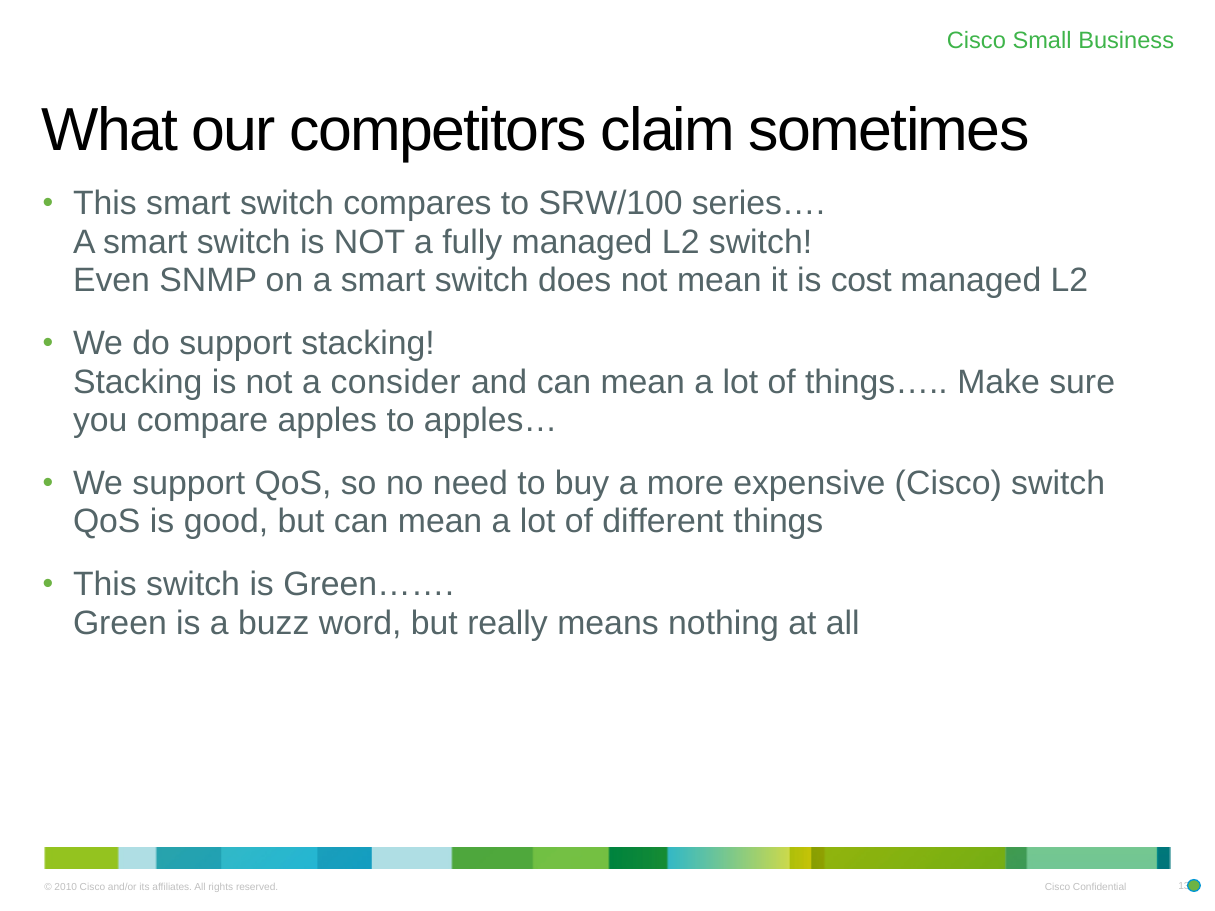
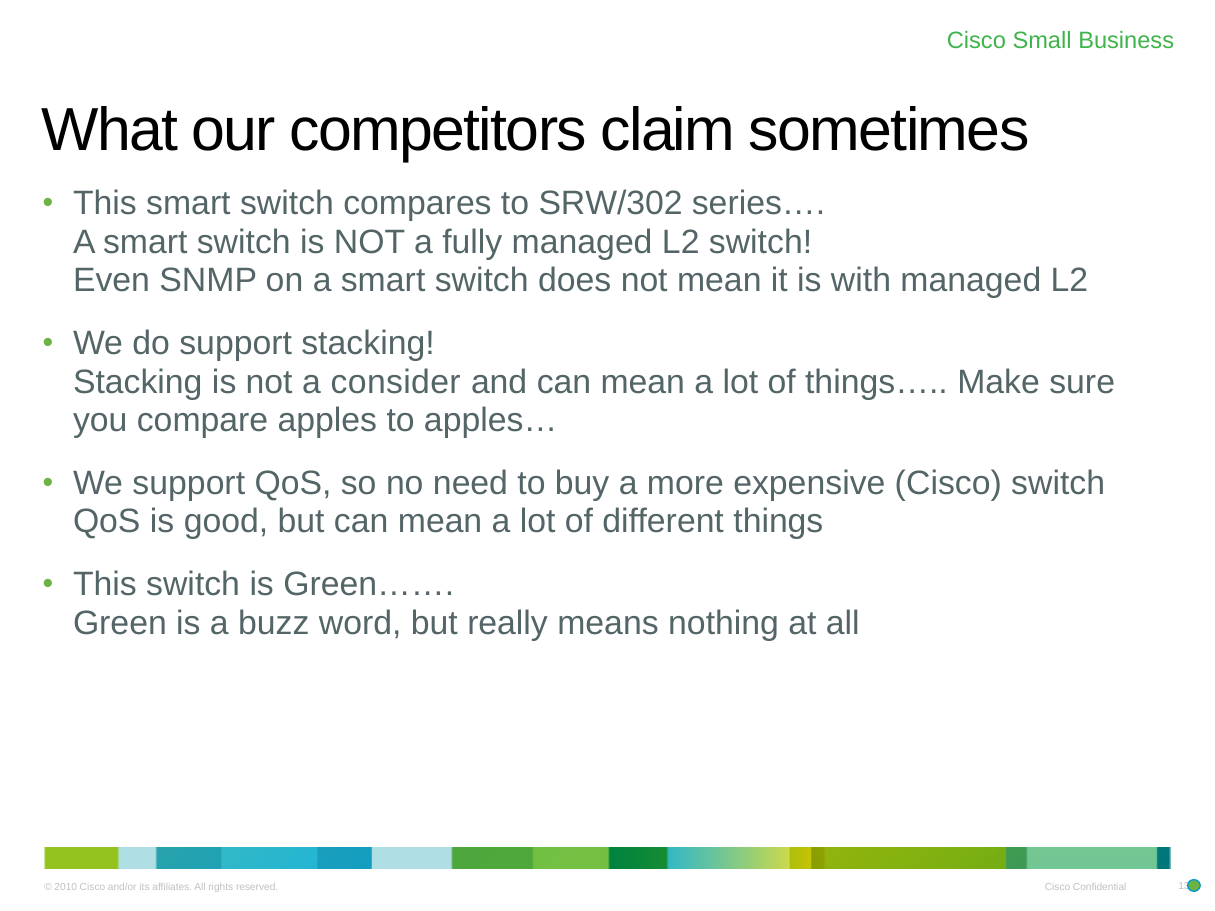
SRW/100: SRW/100 -> SRW/302 (611, 204)
cost: cost -> with (861, 281)
